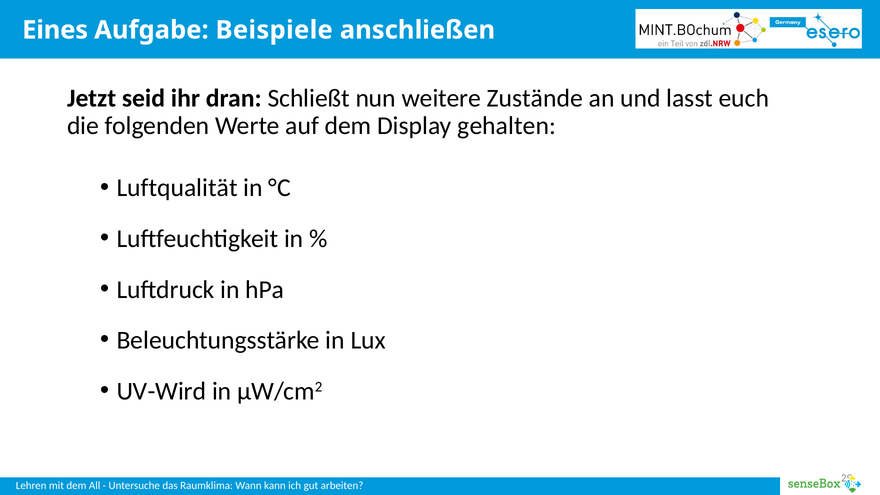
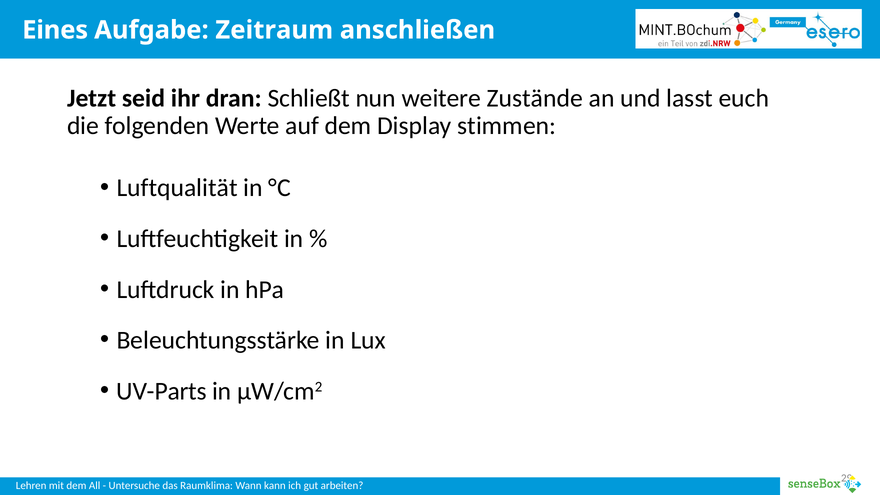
Beispiele: Beispiele -> Zeitraum (274, 30)
gehalten: gehalten -> stimmen (507, 126)
UV-Wird: UV-Wird -> UV-Parts (162, 391)
